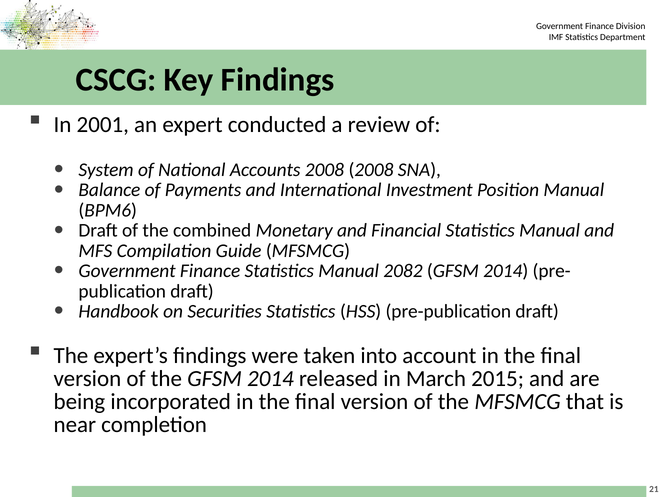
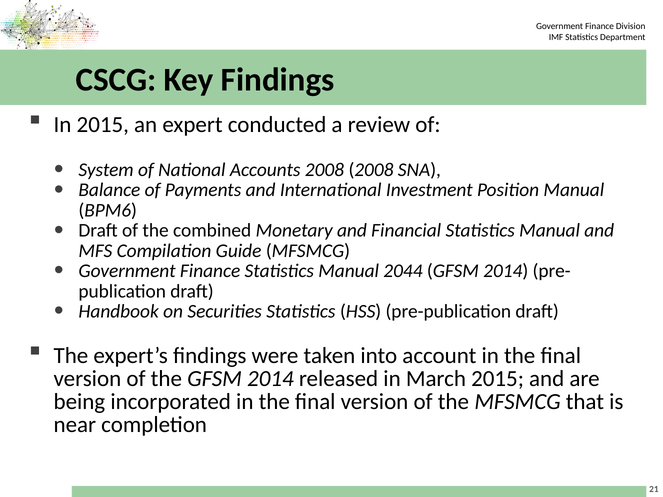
In 2001: 2001 -> 2015 (103, 125)
2082: 2082 -> 2044 (403, 271)
